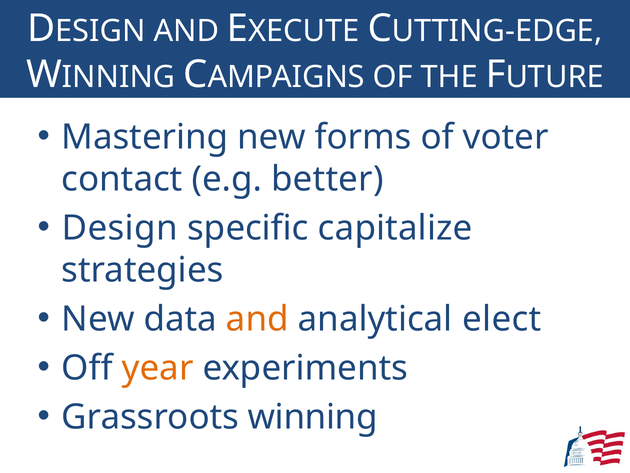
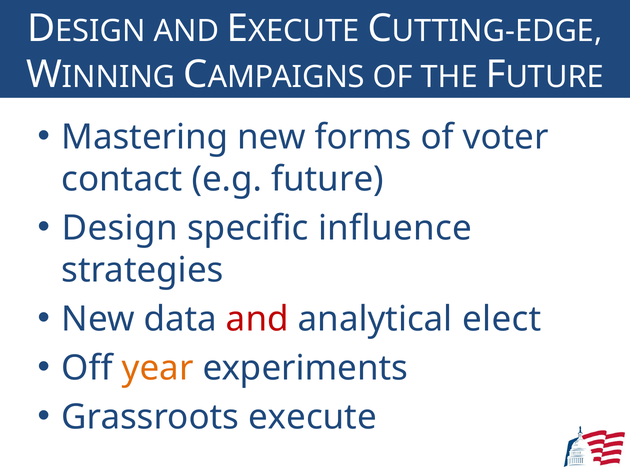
better: better -> future (327, 179)
capitalize: capitalize -> influence (395, 228)
and colour: orange -> red (257, 319)
winning: winning -> execute (312, 417)
